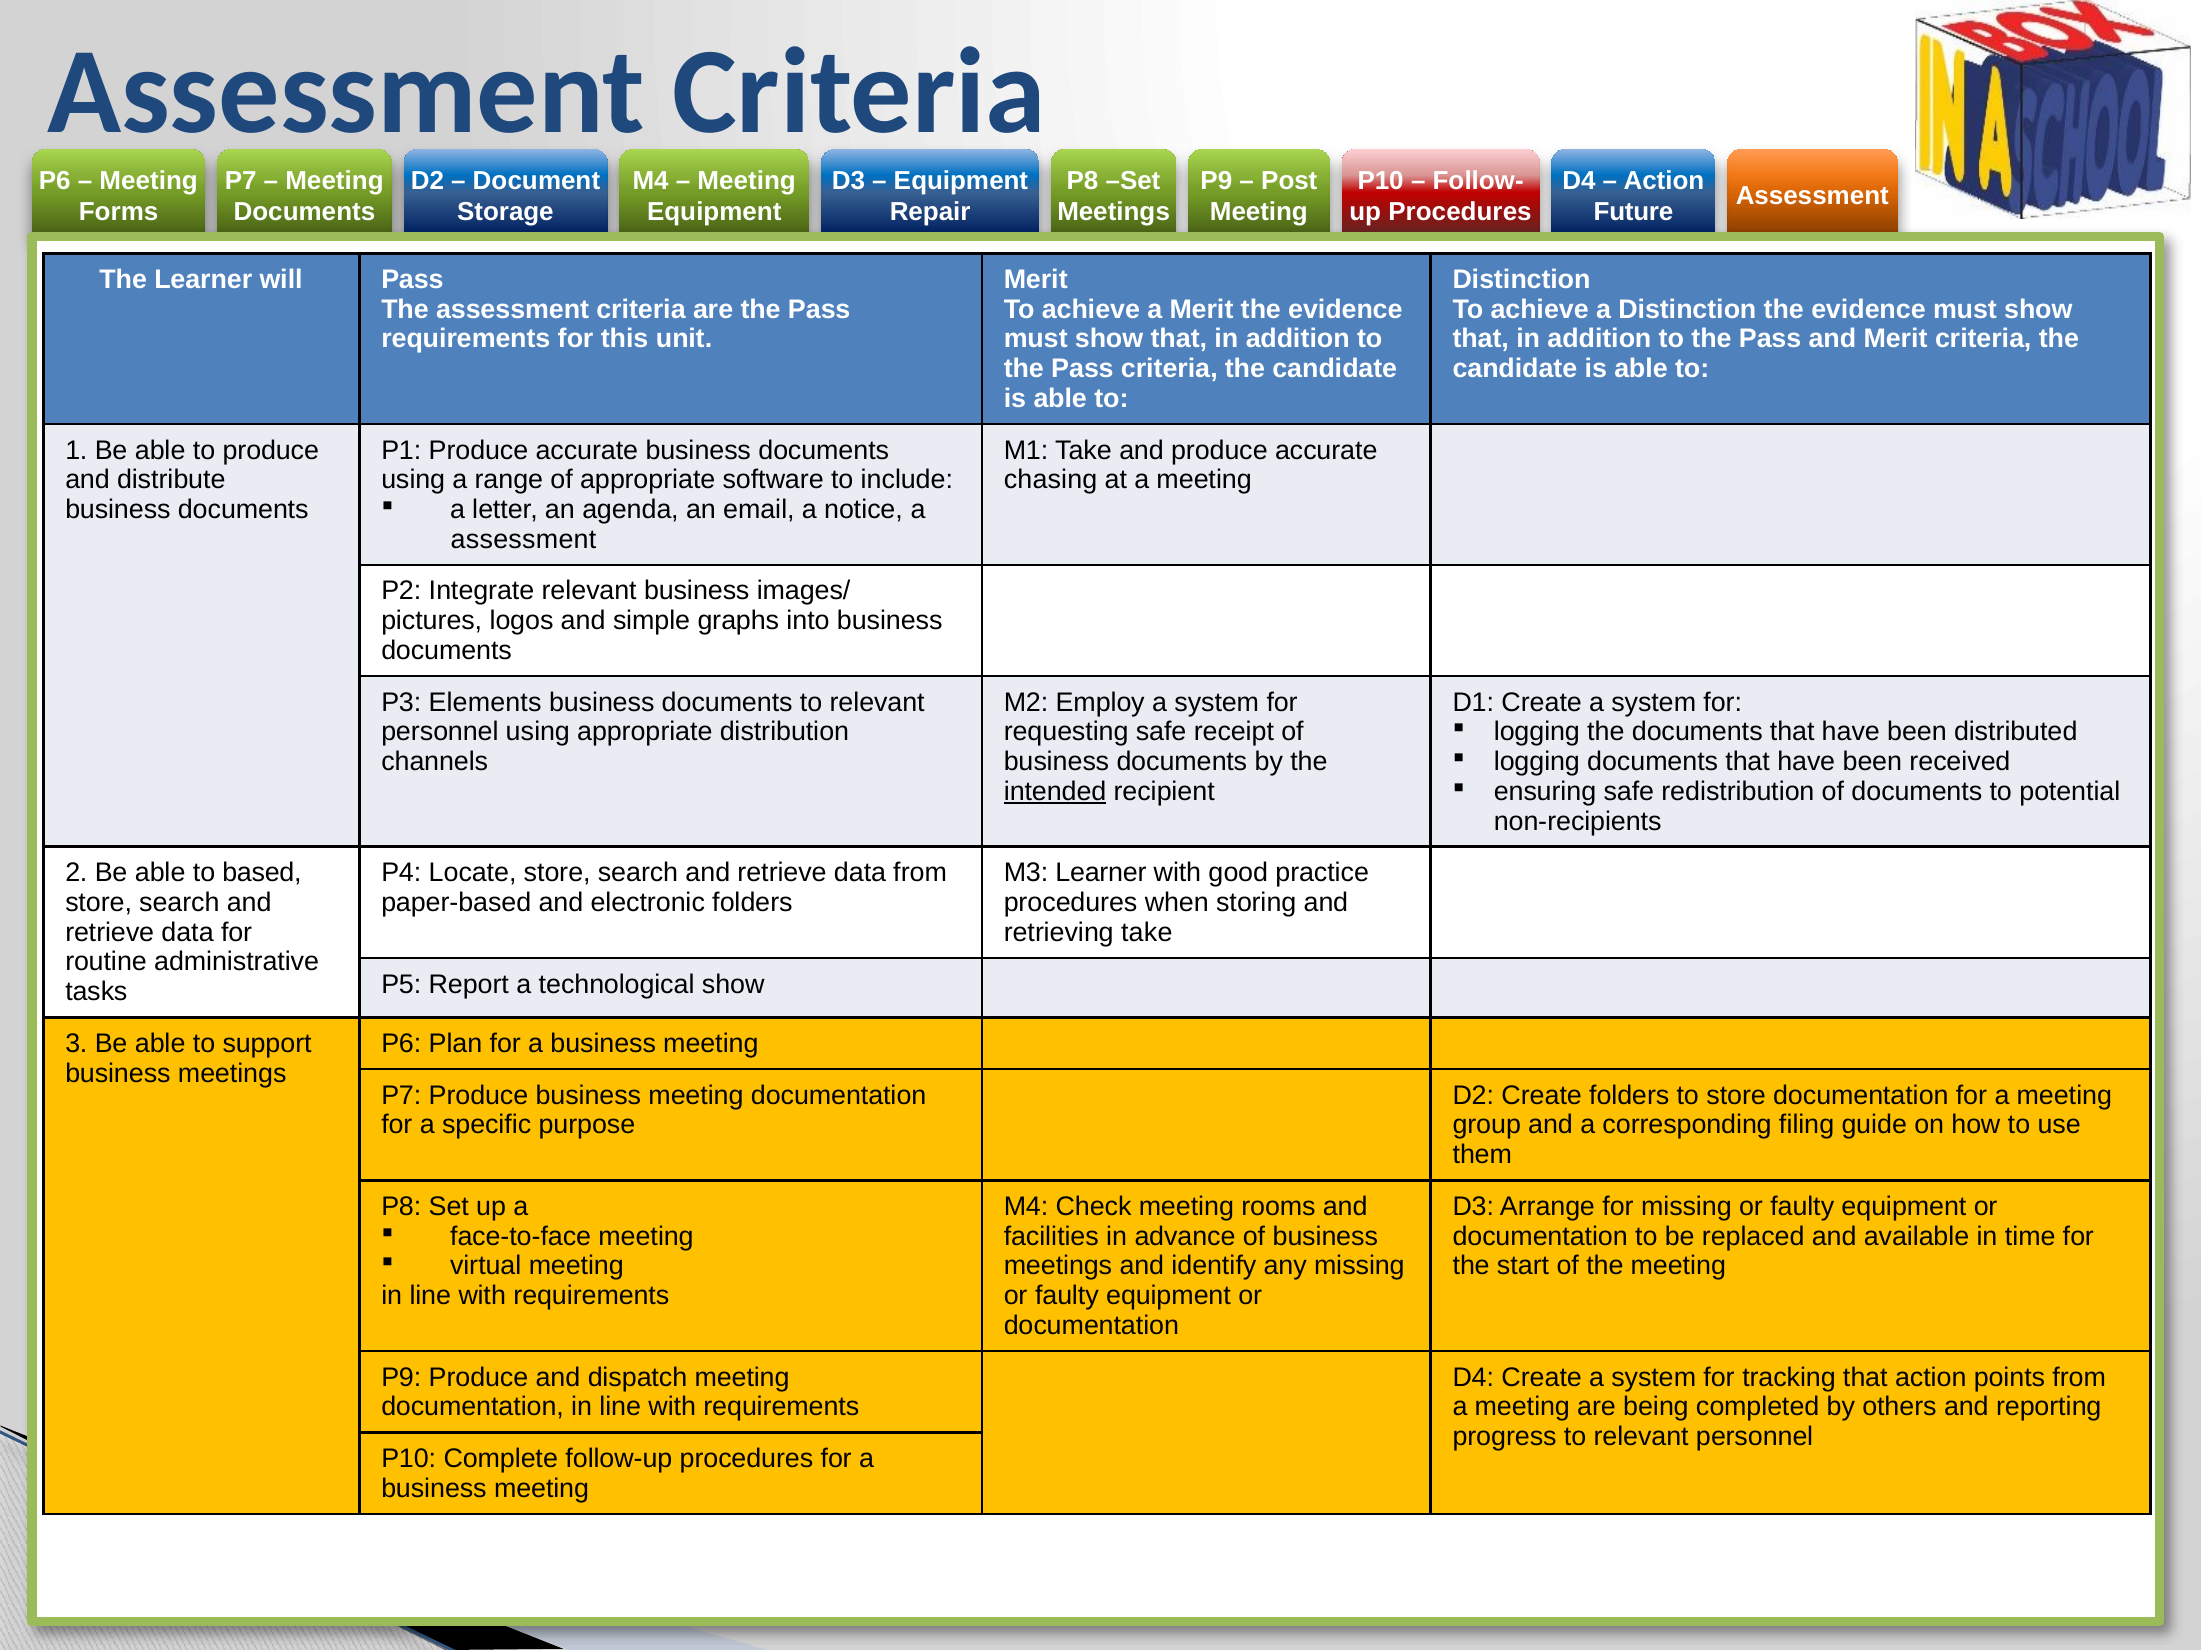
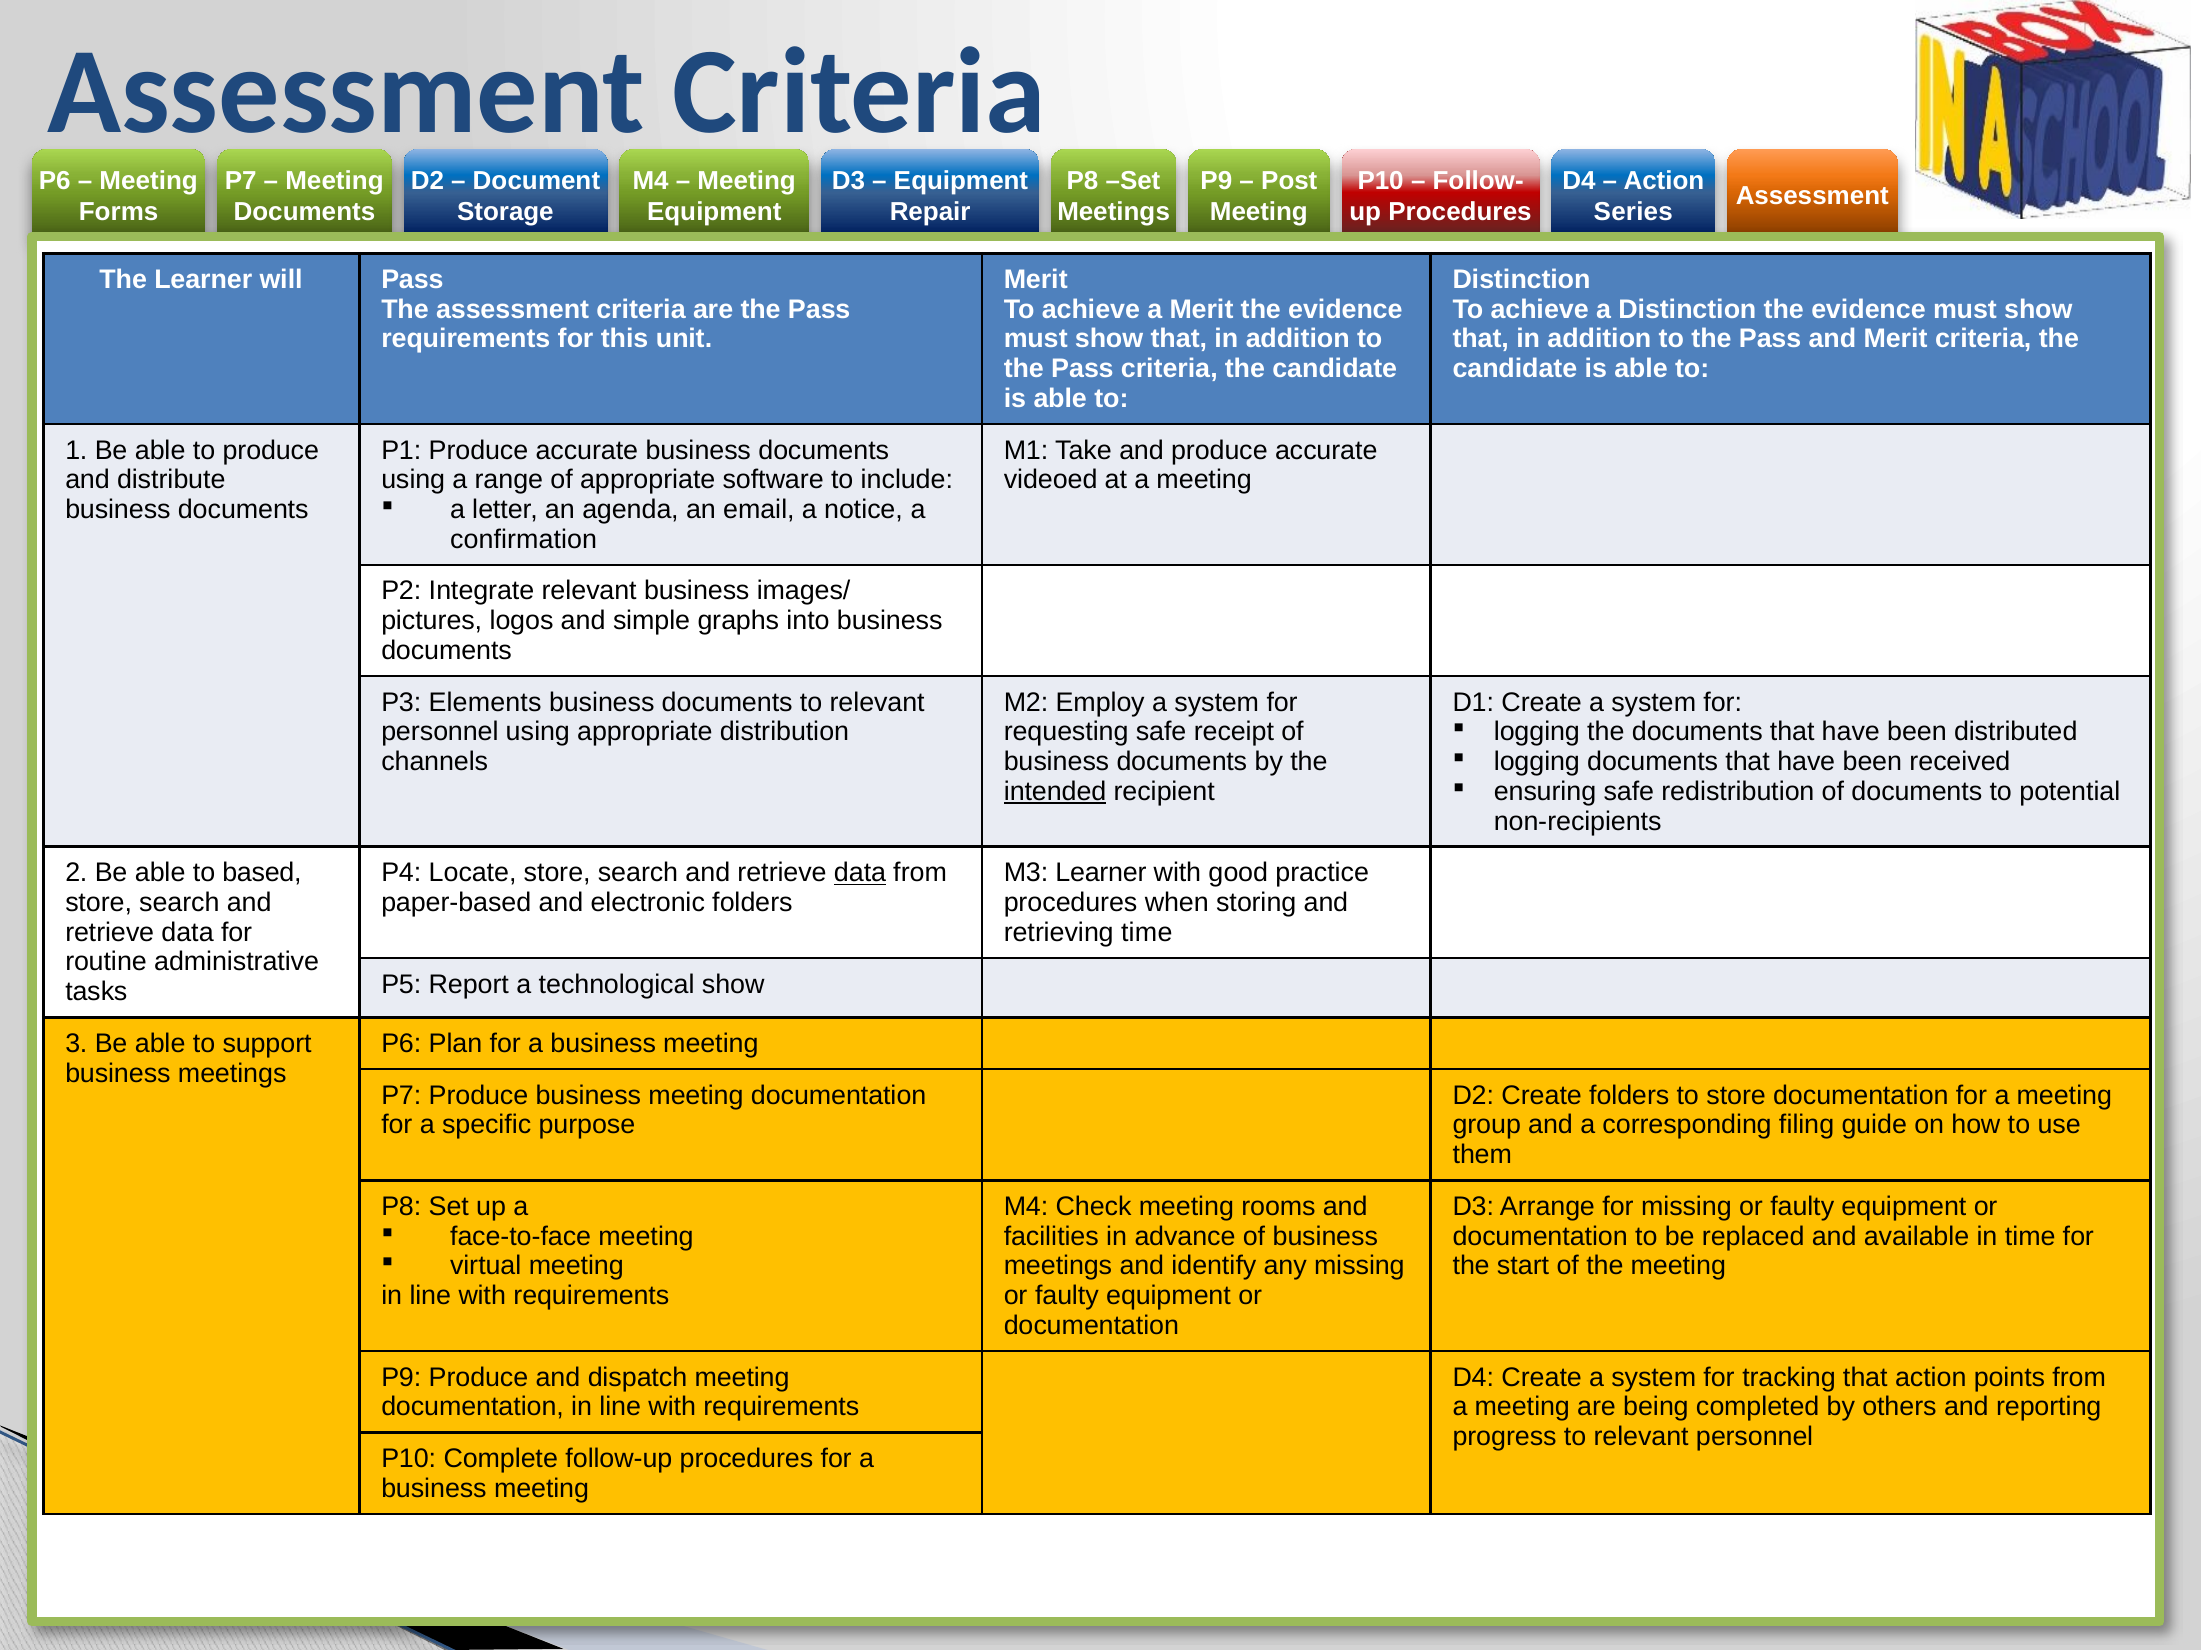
Future: Future -> Series (1633, 212)
chasing: chasing -> videoed (1051, 480)
assessment: assessment -> confirmation (524, 540)
data underline: none -> present (860, 873)
retrieving take: take -> time (1147, 933)
